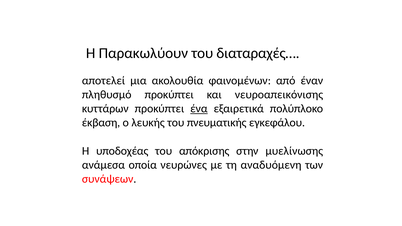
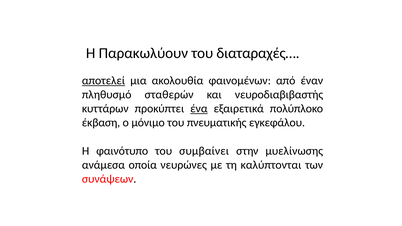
αποτελεί underline: none -> present (104, 81)
πληθυσμό προκύπτει: προκύπτει -> σταθερών (169, 95)
νευροαπεικόνισης: νευροαπεικόνισης -> νευροδιαβιβαστής (279, 95)
λευκής: λευκής -> μόνιμο (148, 123)
υποδοχέας: υποδοχέας -> φαινότυπο (122, 151)
απόκρισης: απόκρισης -> συμβαίνει (204, 151)
αναδυόμενη: αναδυόμενη -> καλύπτονται (271, 165)
